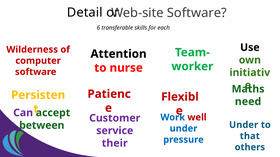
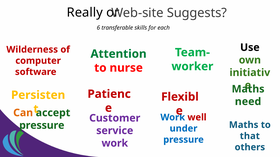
Detail: Detail -> Really (85, 13)
Software: Software -> Suggests (197, 13)
Attention colour: black -> green (119, 54)
Can colour: purple -> orange (23, 113)
Under: Under -> Maths (244, 125)
between: between -> pressure (42, 126)
their: their -> work (115, 144)
